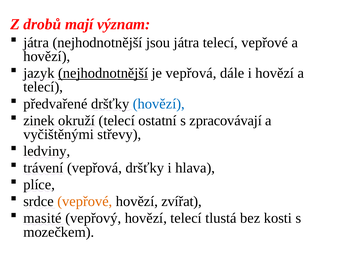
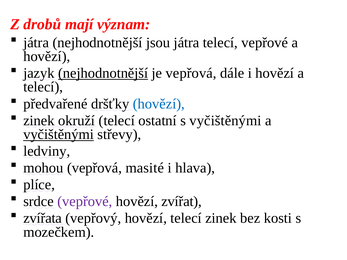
s zpracovávají: zpracovávají -> vyčištěnými (225, 121)
vyčištěnými underline: none -> present (59, 134)
trávení: trávení -> mohou (43, 168)
vepřová dršťky: dršťky -> masité (145, 168)
vepřové colour: orange -> purple (85, 202)
masité: masité -> zvířata (43, 218)
telecí tlustá: tlustá -> zinek (221, 218)
